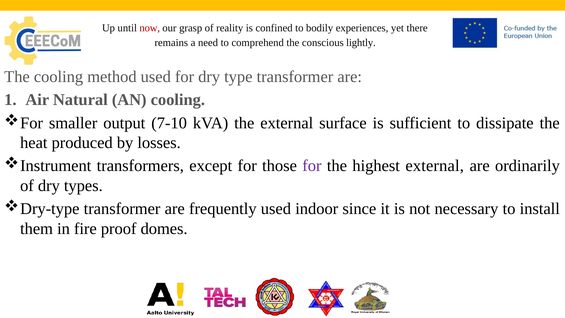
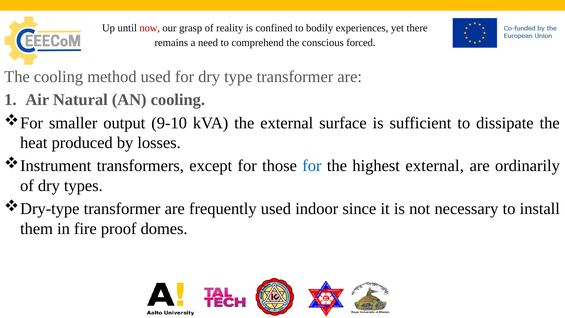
lightly: lightly -> forced (361, 43)
7-10: 7-10 -> 9-10 (169, 123)
for colour: purple -> blue (312, 166)
